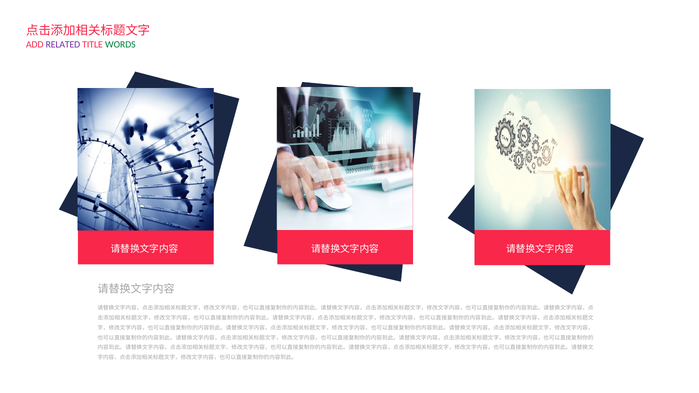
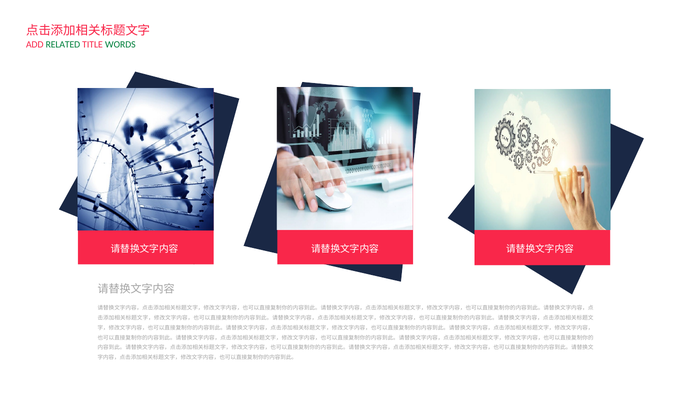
RELATED colour: purple -> green (63, 45)
